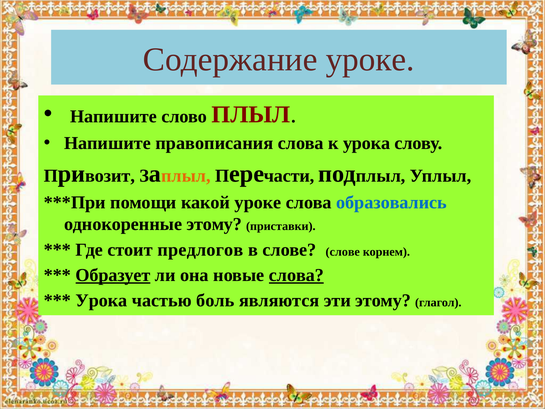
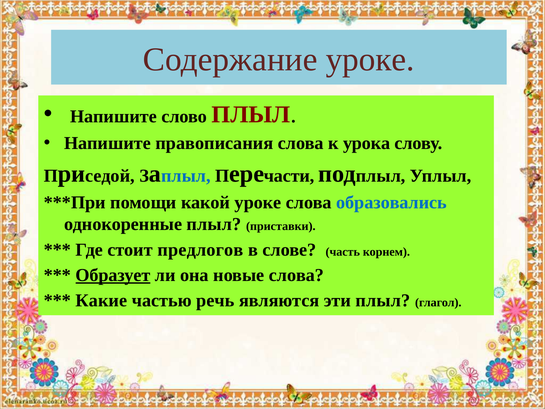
возит: возит -> седой (110, 176)
плыл colour: orange -> blue (186, 176)
однокоренные этому: этому -> плыл (214, 224)
слове слове: слове -> часть (343, 252)
слова underline: present -> none (296, 275)
Урока: Урока -> Какие (101, 300)
боль: боль -> речь (215, 300)
эти этому: этому -> плыл (383, 300)
